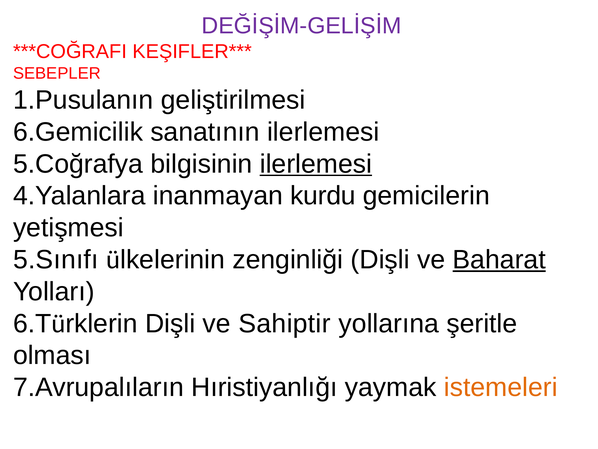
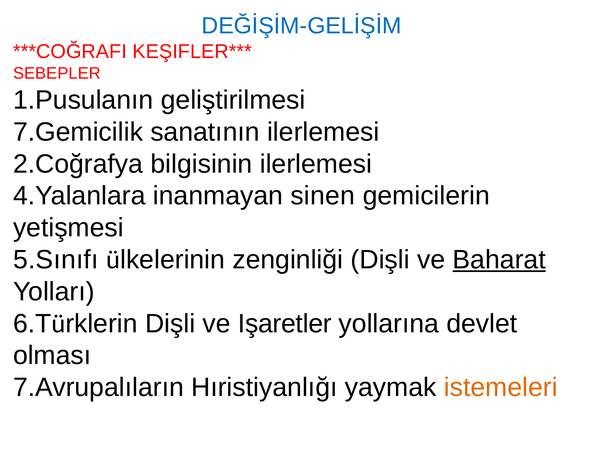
DEĞİŞİM-GELİŞİM colour: purple -> blue (302, 26)
6.Gemicilik: 6.Gemicilik -> 7.Gemicilik (78, 132)
5.Coğrafya: 5.Coğrafya -> 2.Coğrafya (78, 164)
ilerlemesi underline: present -> none (316, 164)
kurdu: kurdu -> sinen (323, 196)
Sahiptir: Sahiptir -> Işaretler (285, 323)
şeritle: şeritle -> devlet (482, 323)
